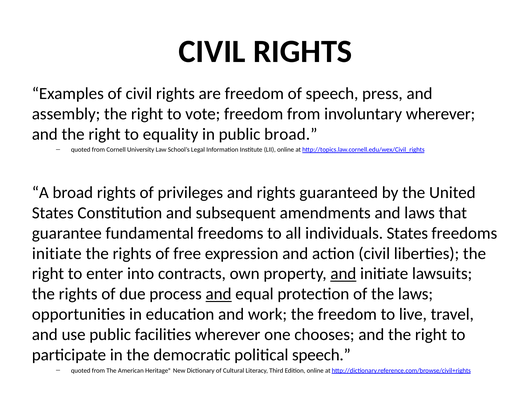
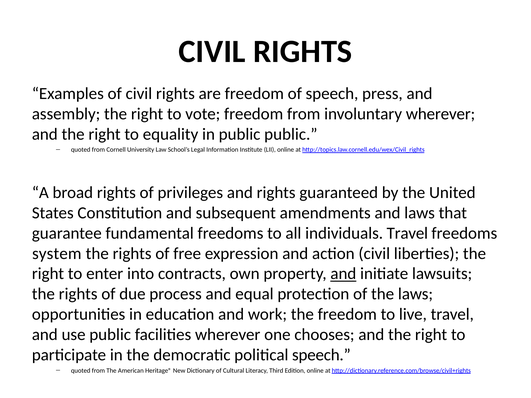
public broad: broad -> public (291, 134)
individuals States: States -> Travel (407, 233)
initiate: initiate -> system (57, 254)
and underline: present -> none (219, 294)
